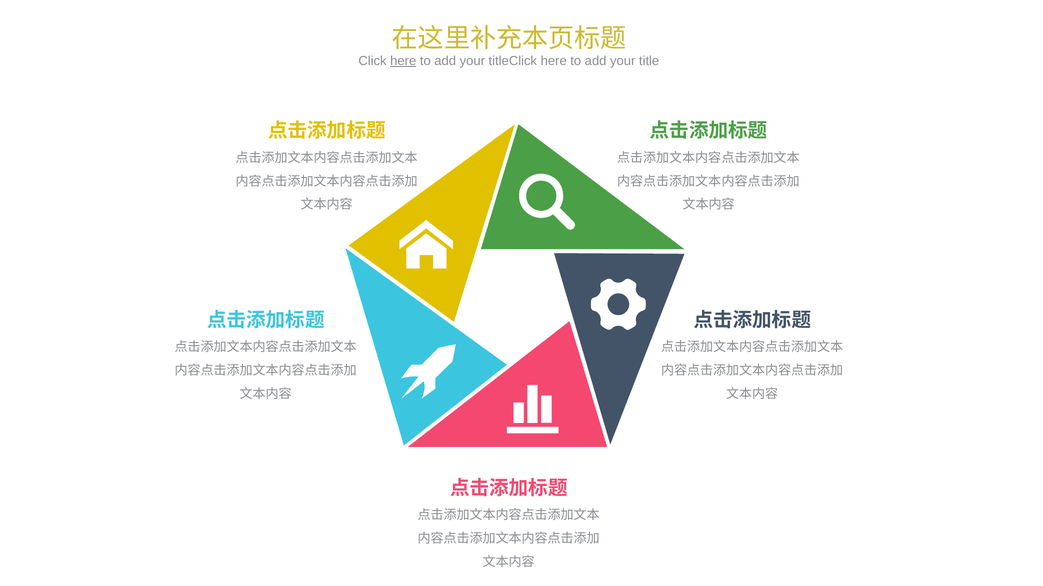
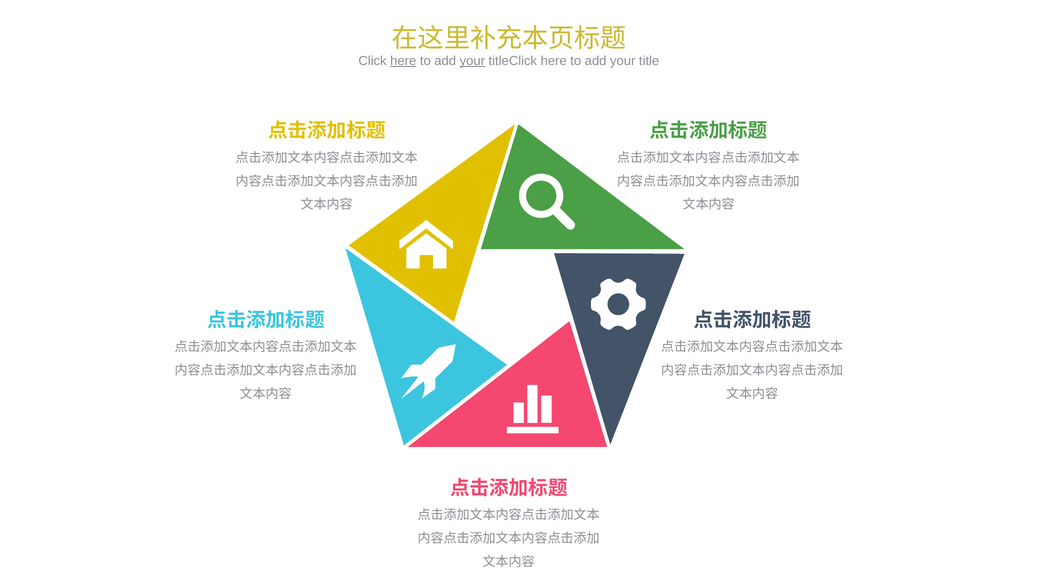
your underline: none -> present (472, 61)
